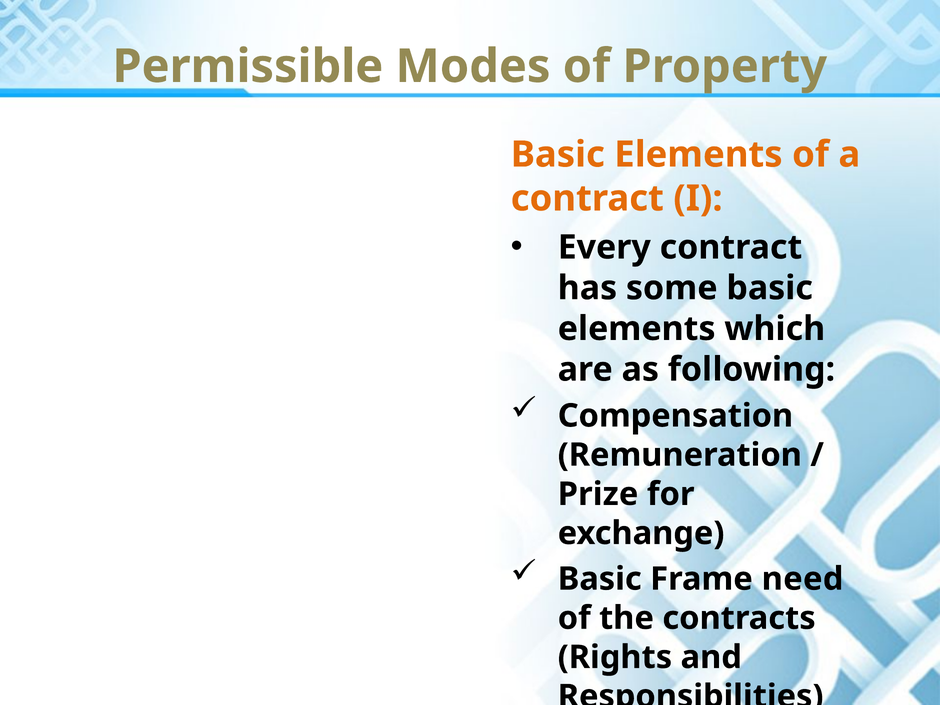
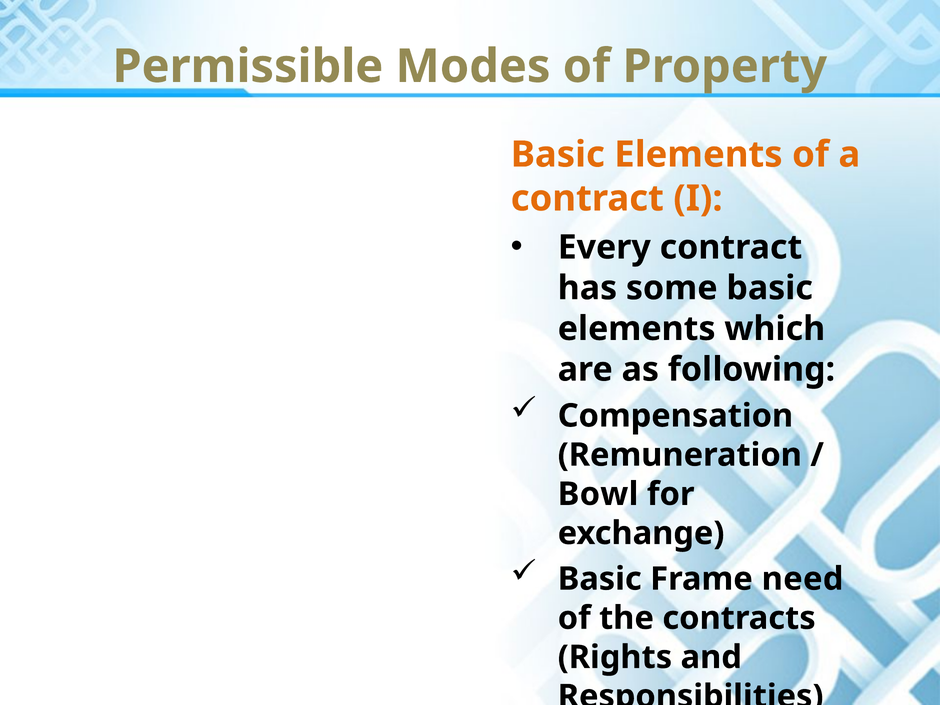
Prize: Prize -> Bowl (598, 494)
